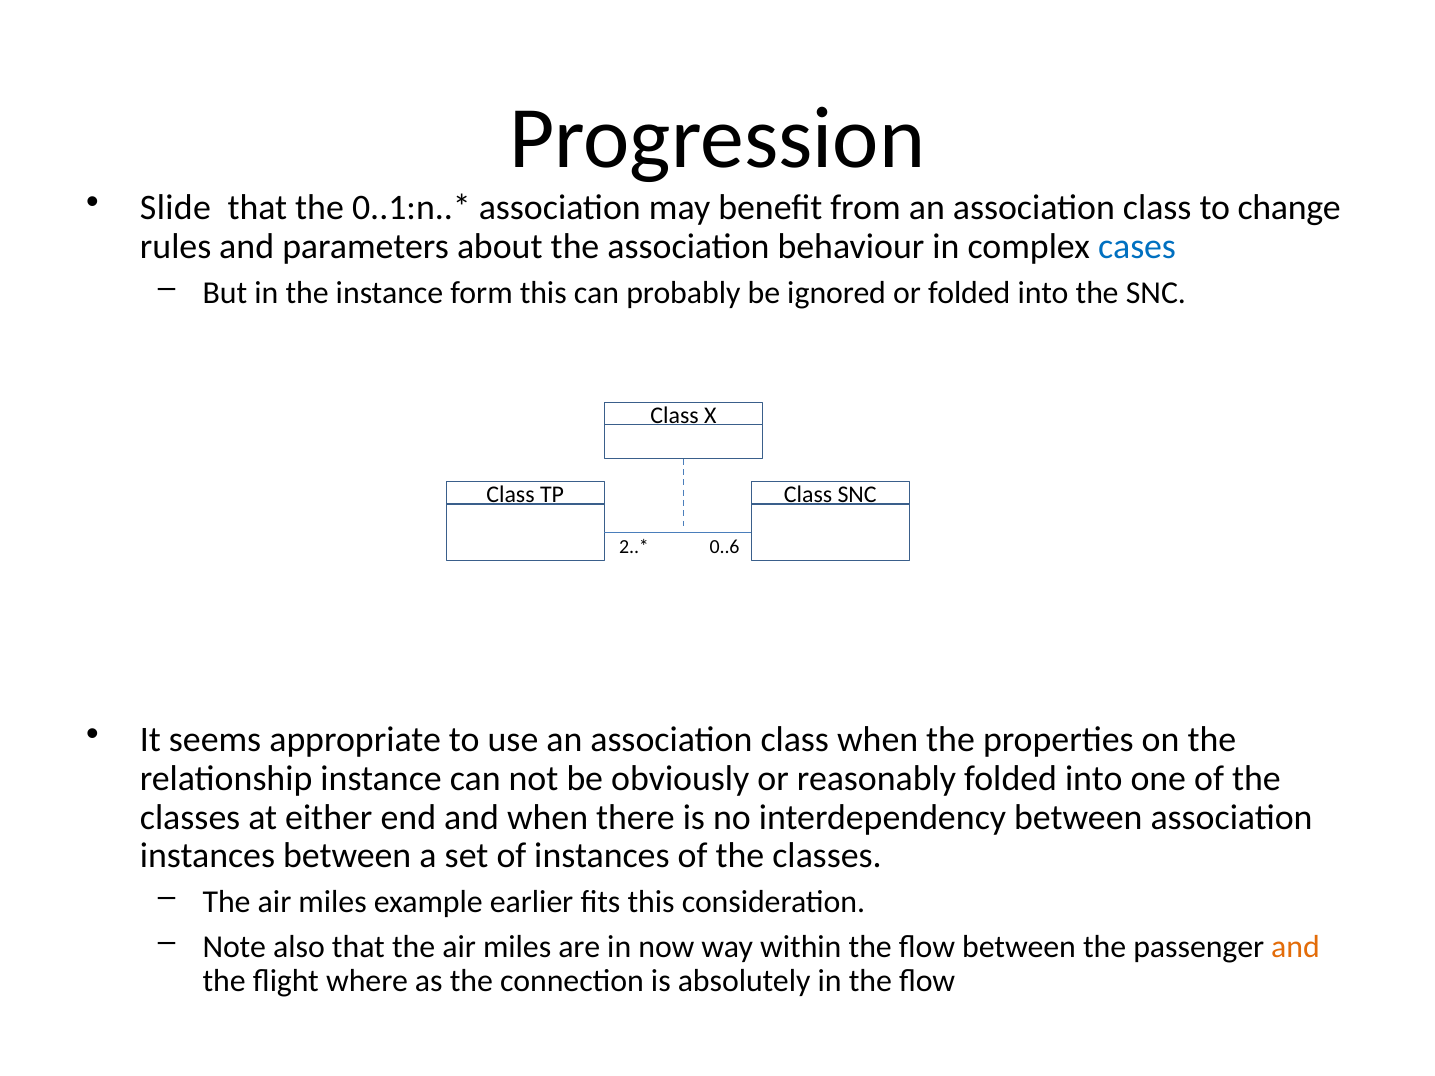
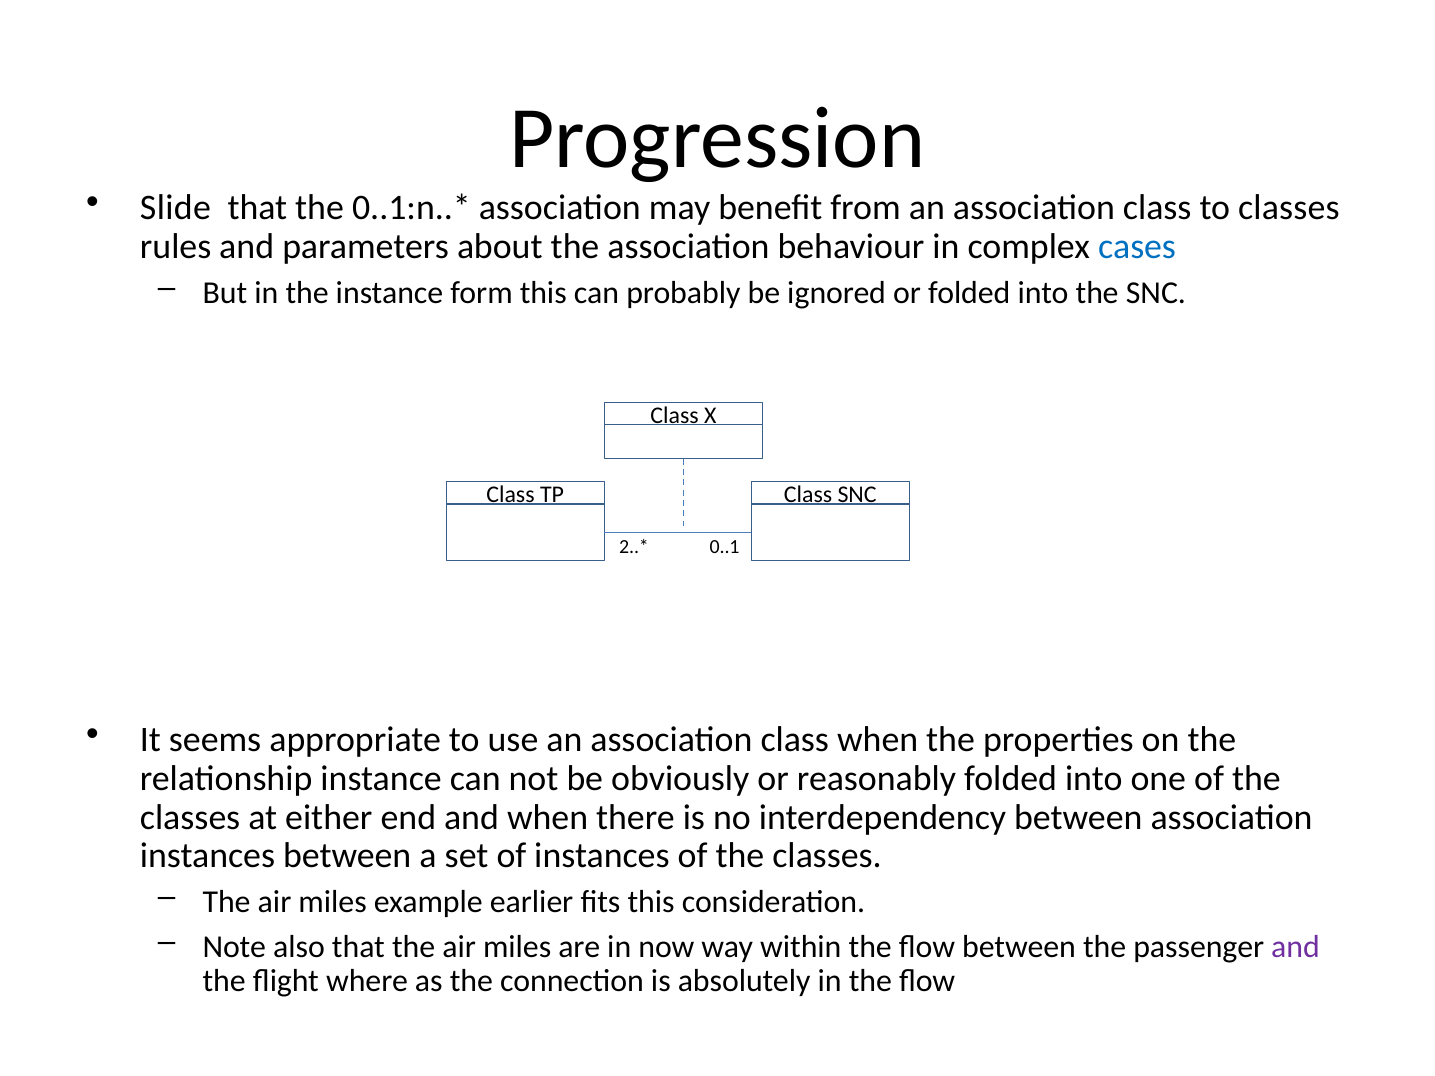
to change: change -> classes (1289, 208)
0..6: 0..6 -> 0..1 (725, 547)
and colour: orange -> purple (1296, 947)
